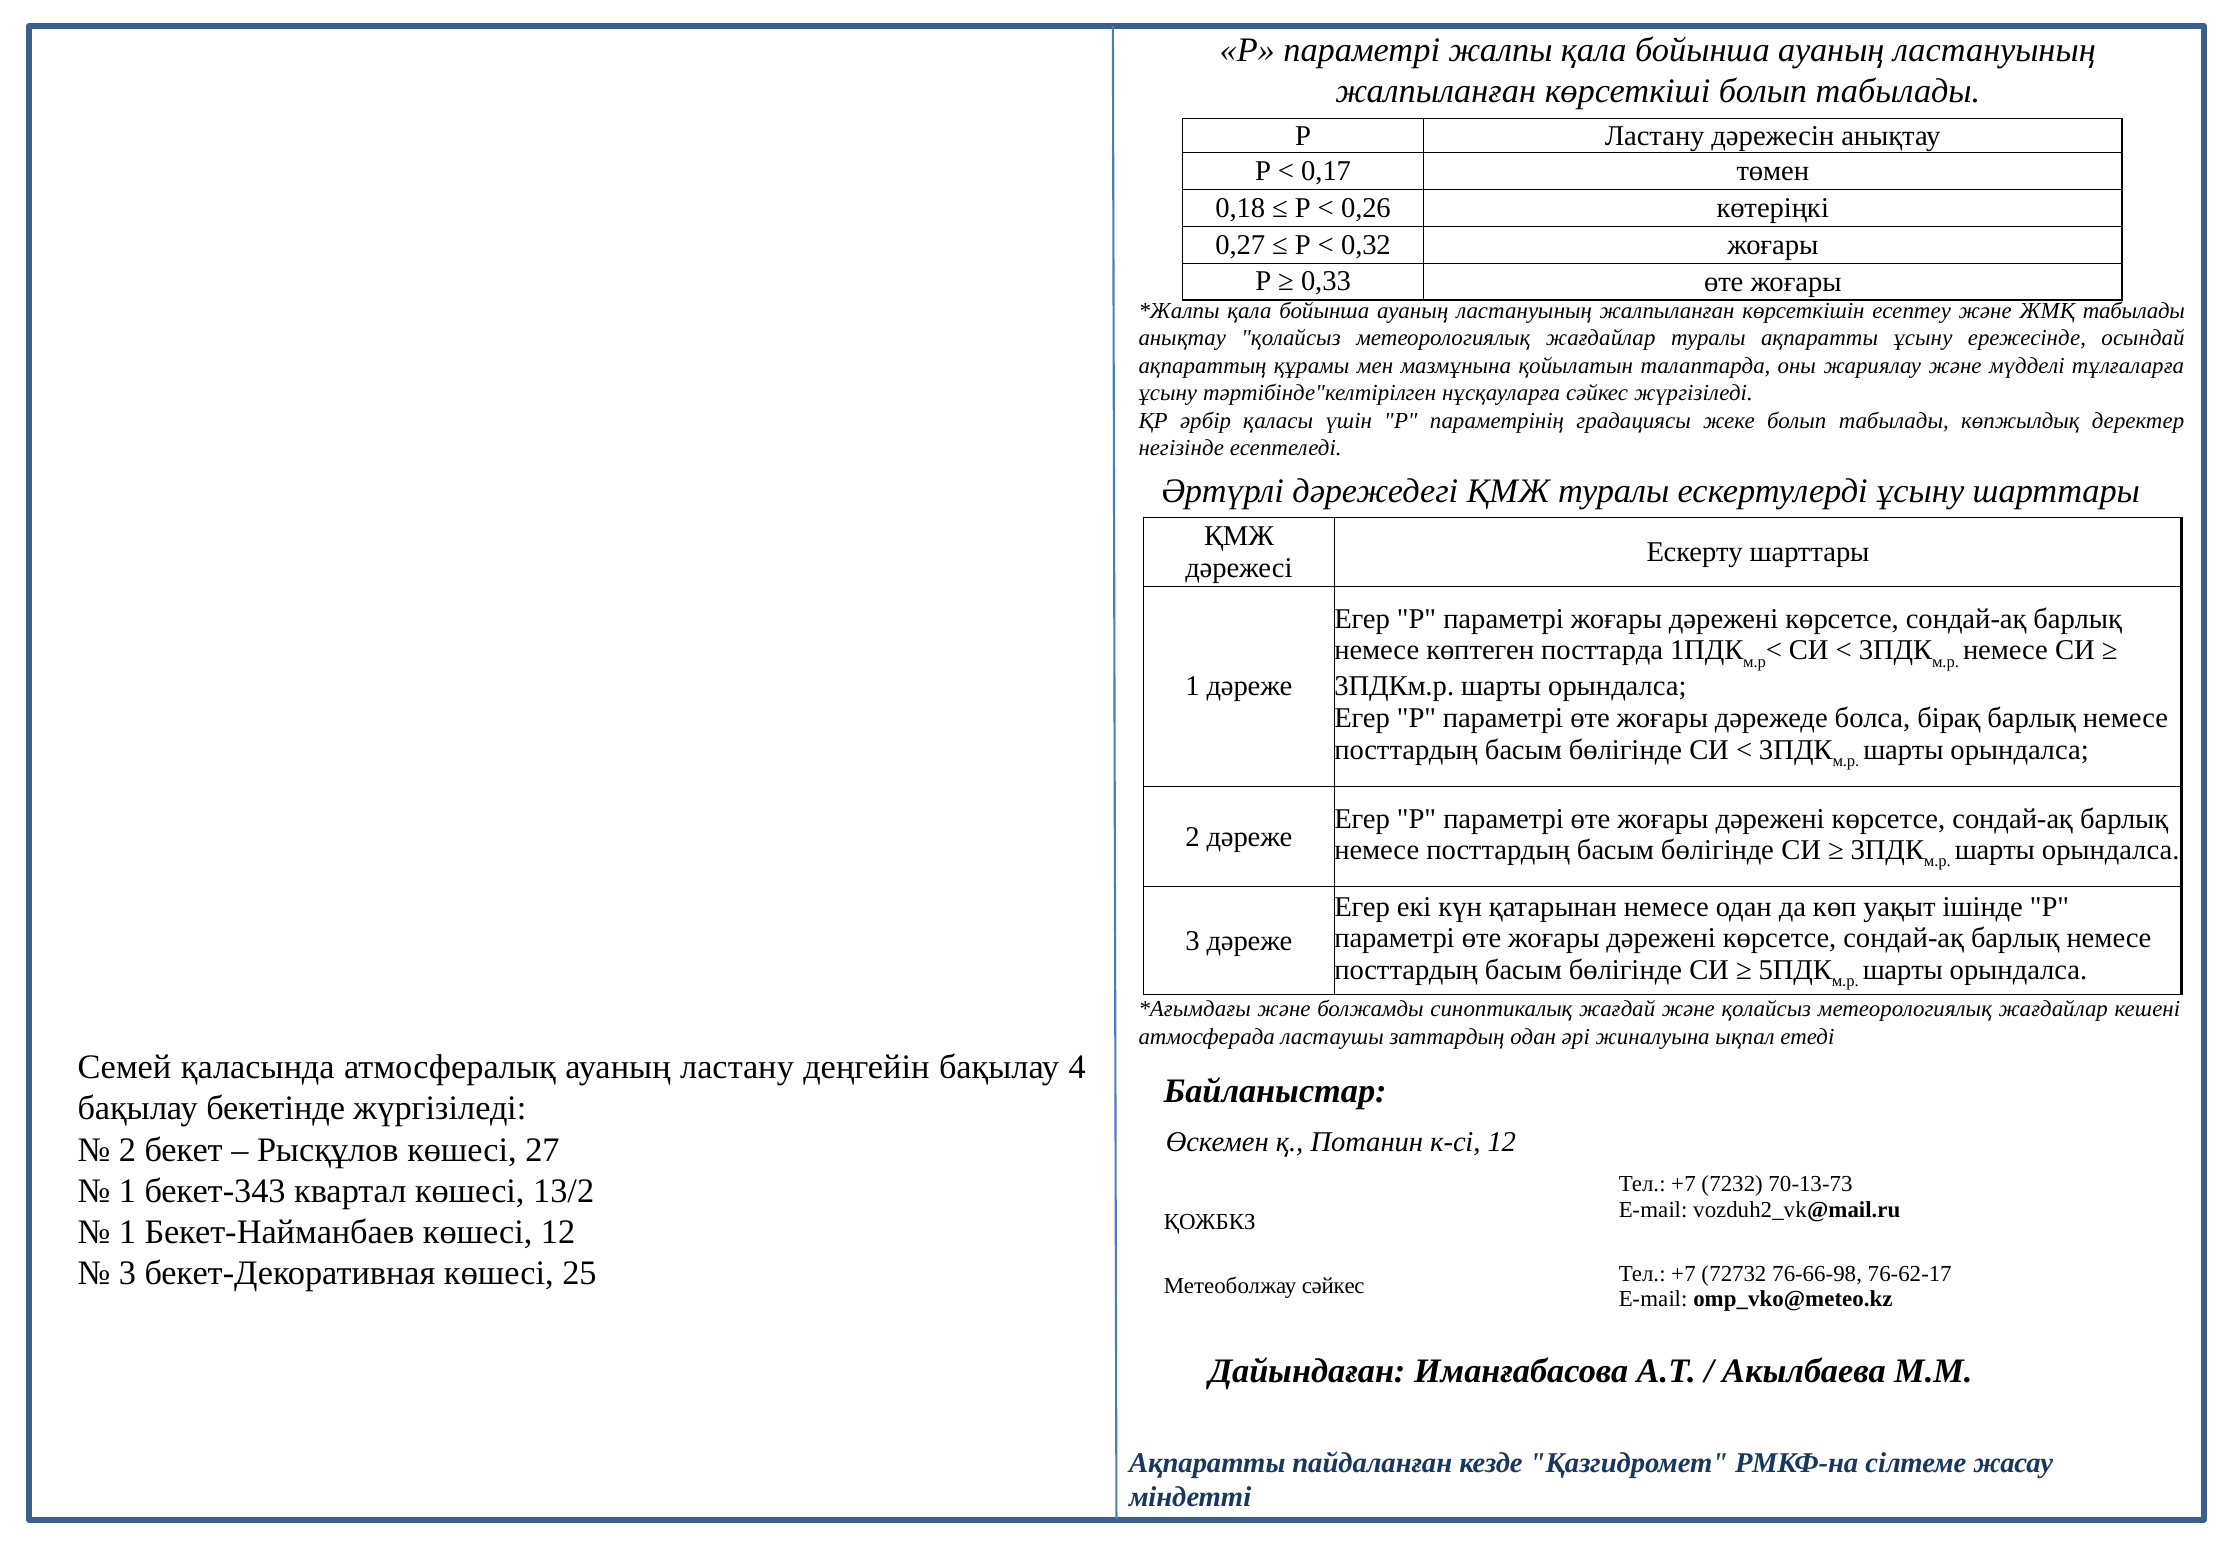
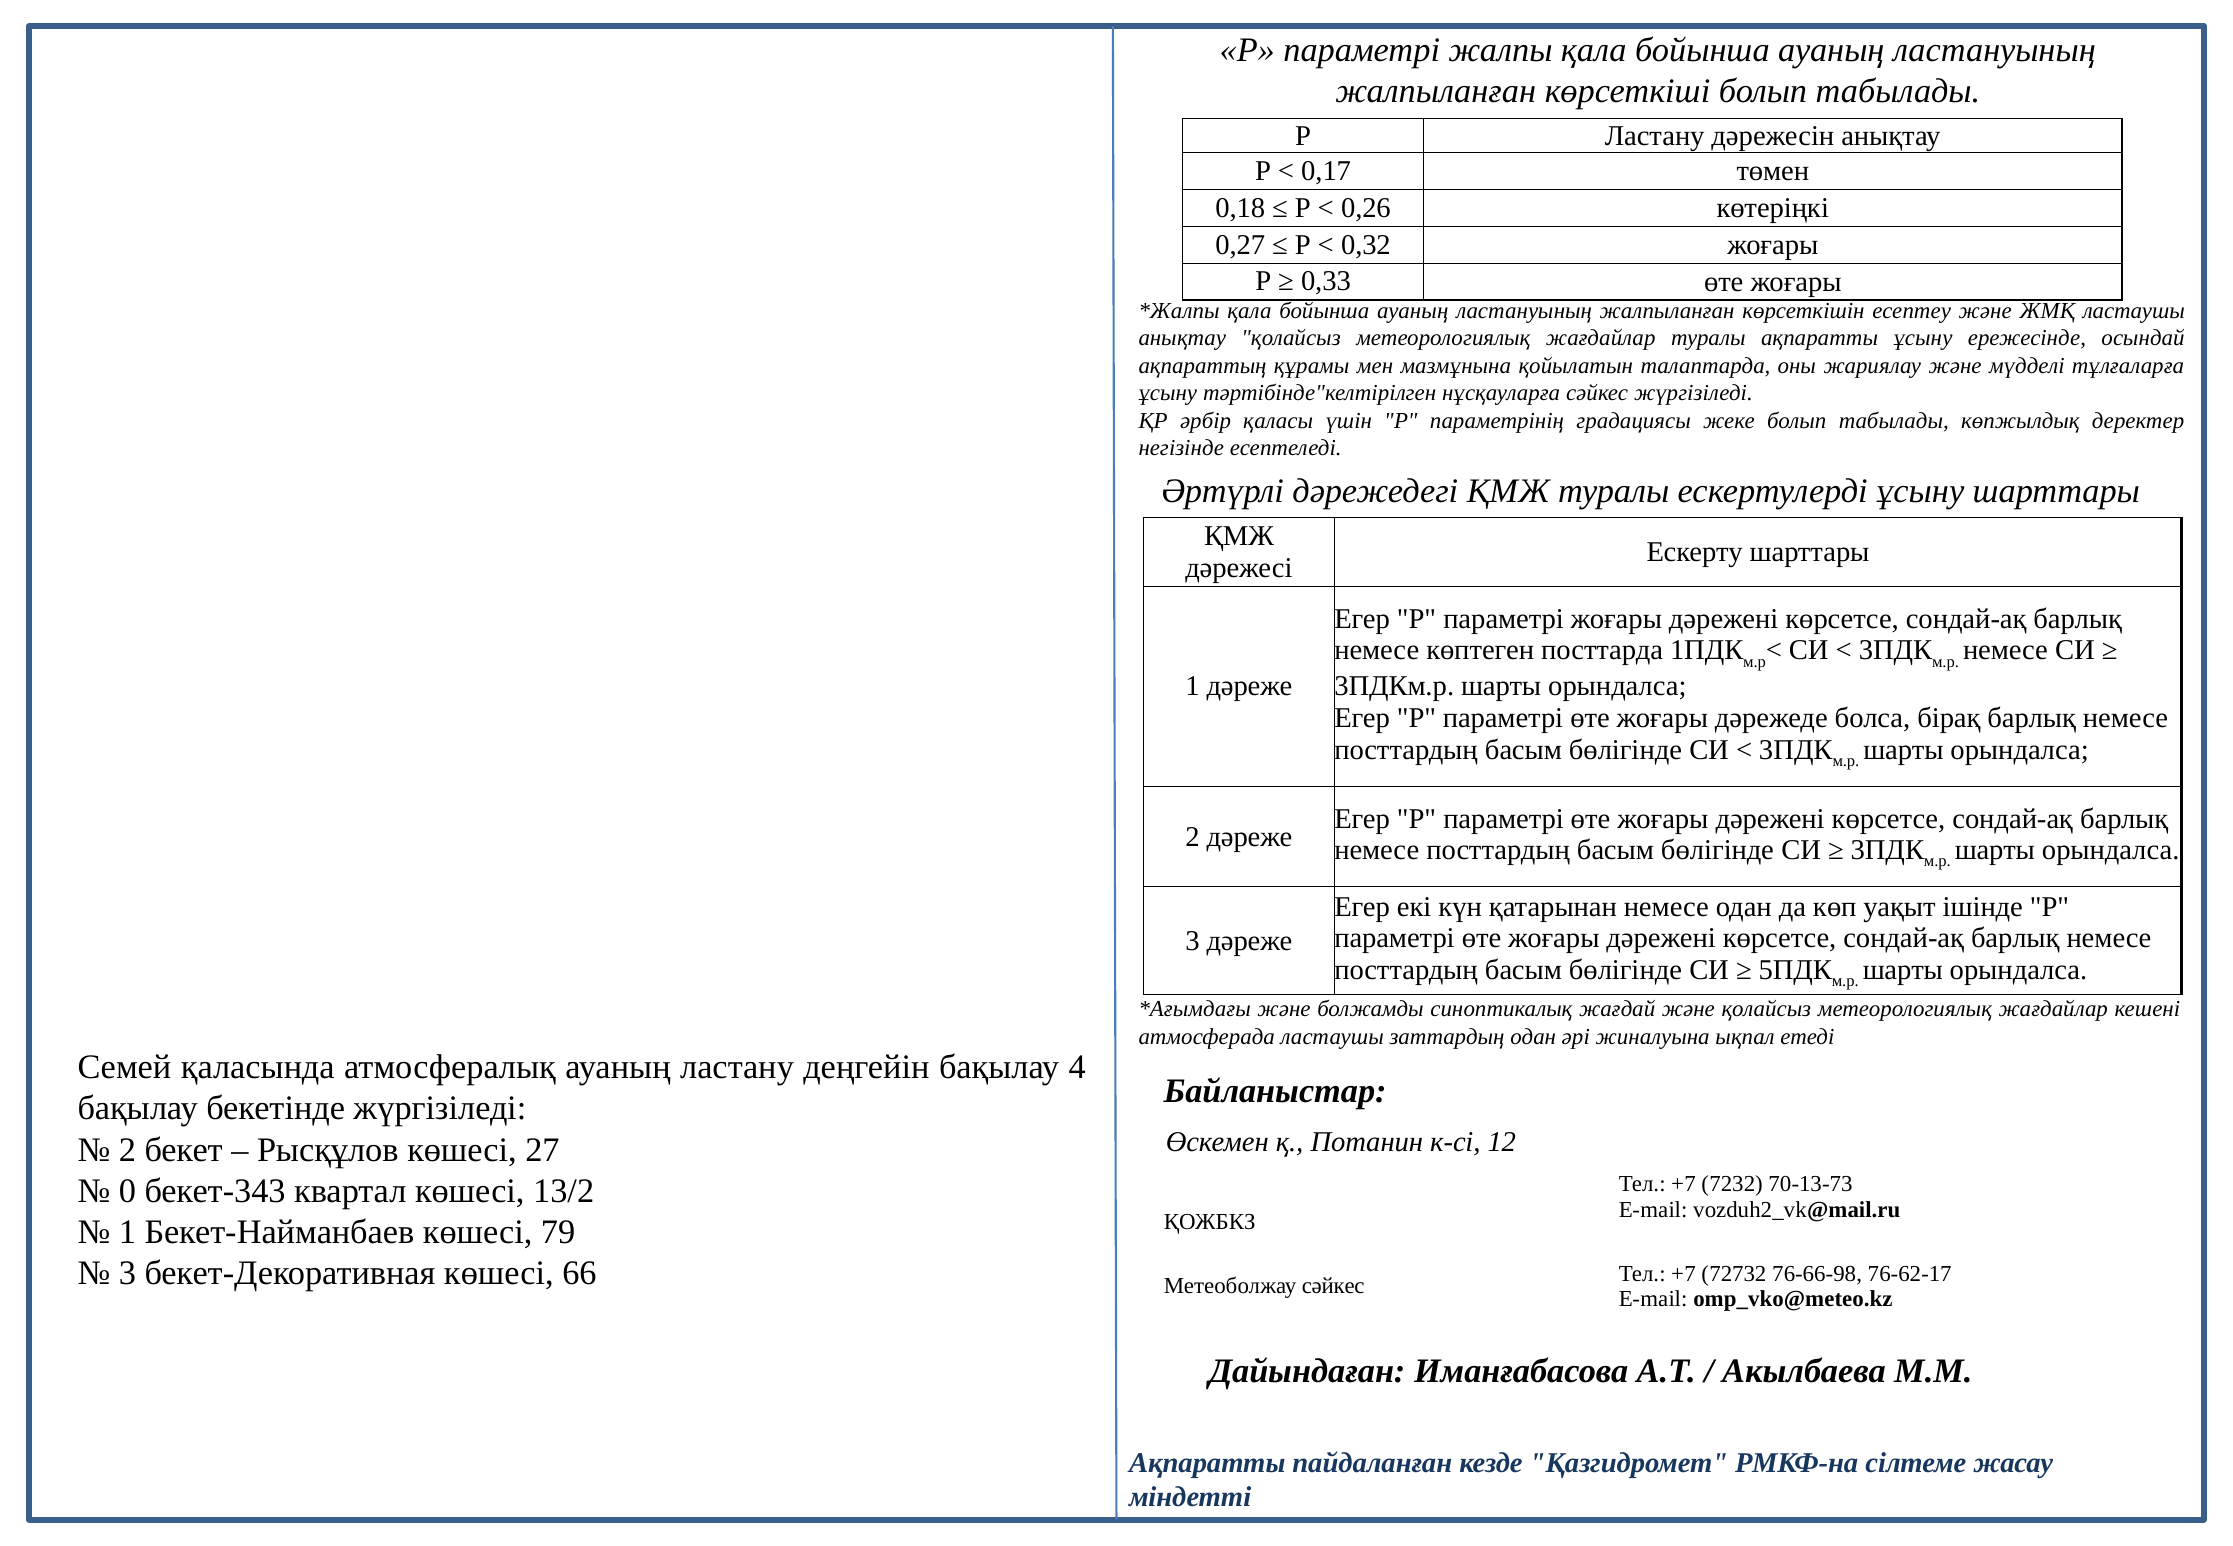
ЖМҚ табылады: табылады -> ластаушы (2134, 311)
1: 1 -> 0 (127, 1191)
көшесі 12: 12 -> 79 (558, 1232)
25: 25 -> 66 (579, 1273)
